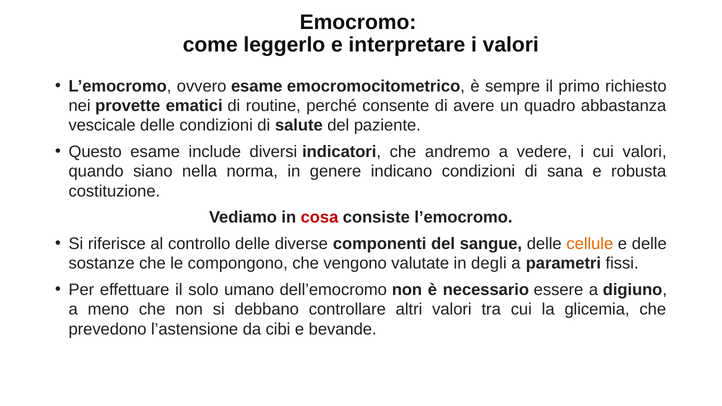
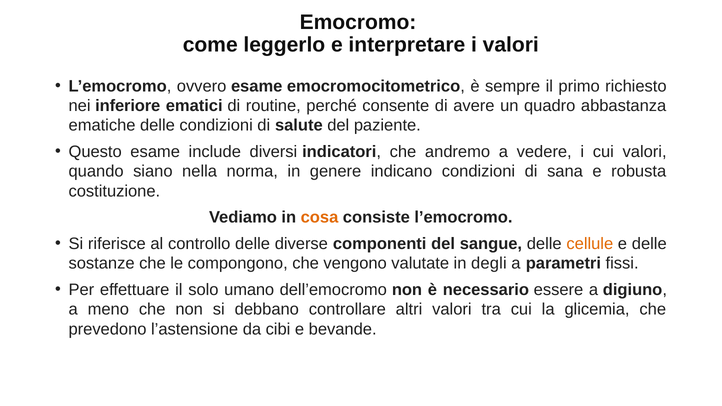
provette: provette -> inferiore (128, 106)
vescicale: vescicale -> ematiche (102, 125)
cosa colour: red -> orange (320, 218)
